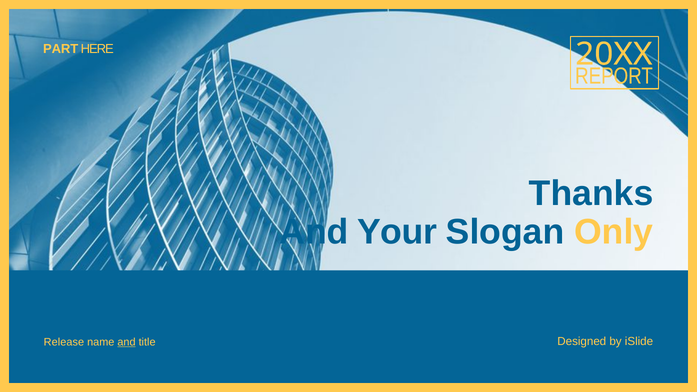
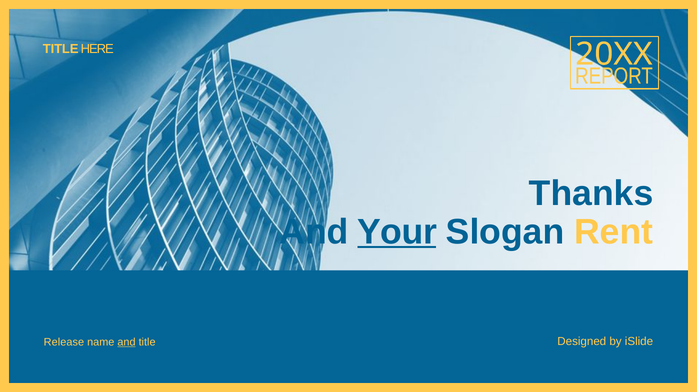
PART: PART -> TITLE (61, 49)
Your underline: none -> present (397, 232)
Only: Only -> Rent (614, 232)
